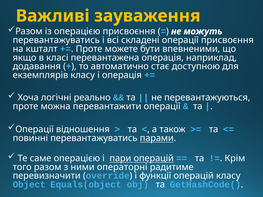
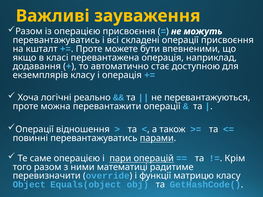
операторні: операторні -> математиці (122, 167)
функції операцій: операцій -> матрицю (194, 176)
